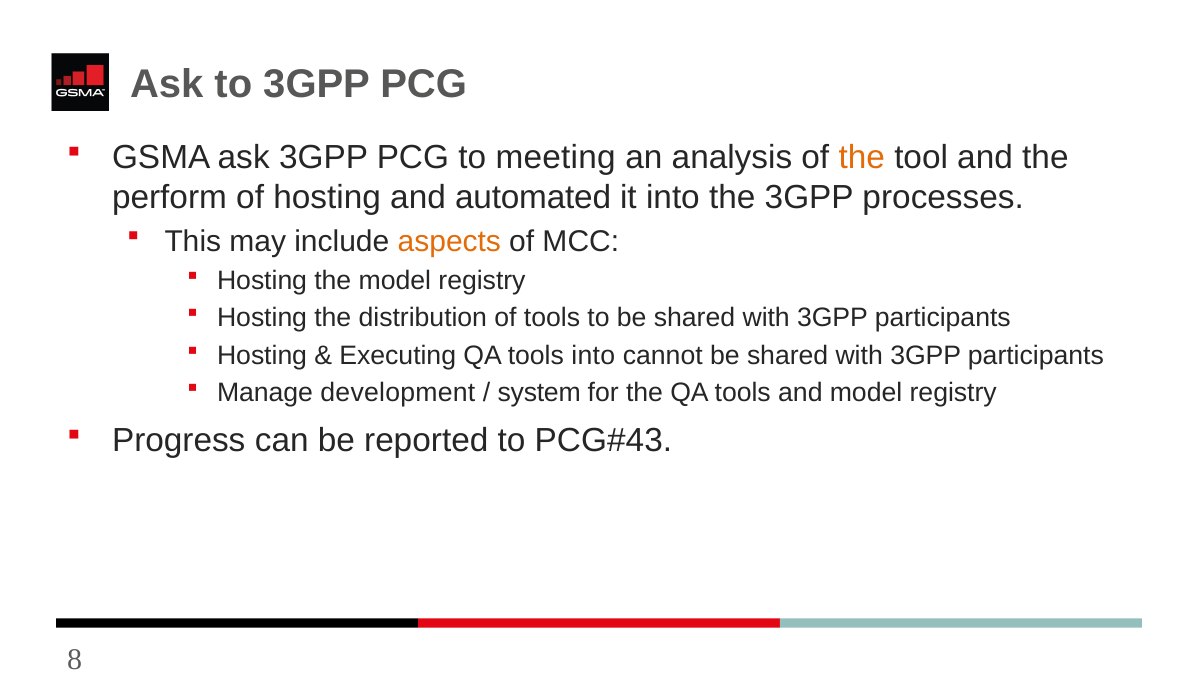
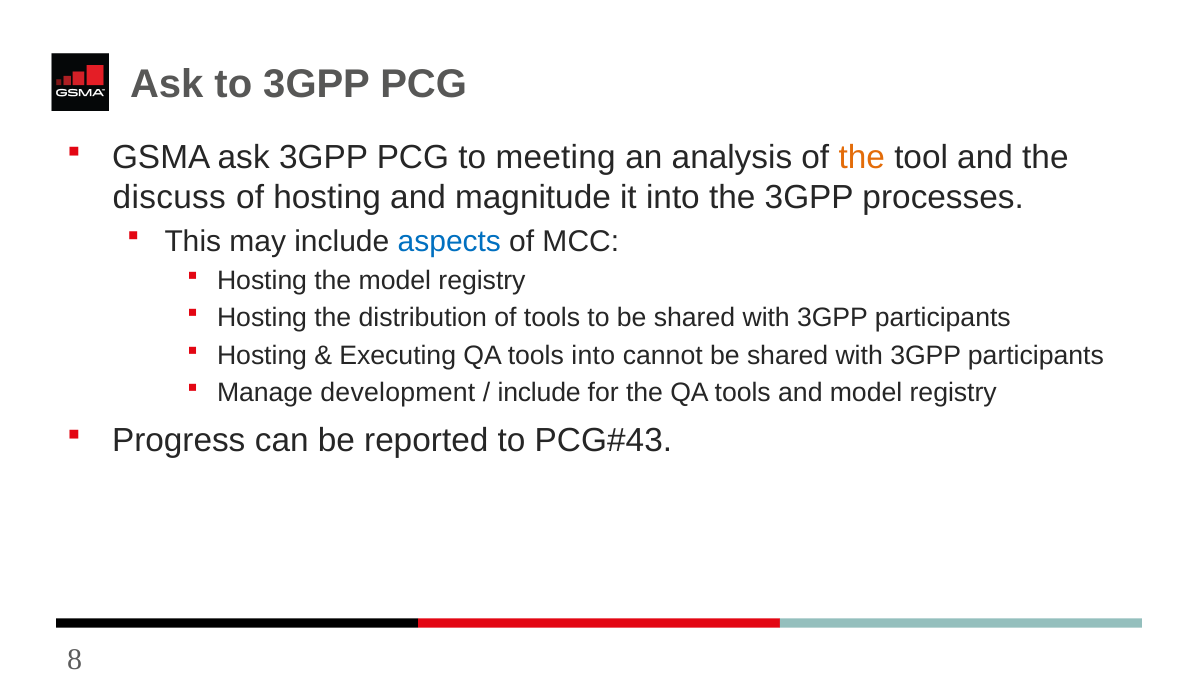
perform: perform -> discuss (169, 198)
automated: automated -> magnitude (533, 198)
aspects colour: orange -> blue (449, 242)
system: system -> include (539, 393)
